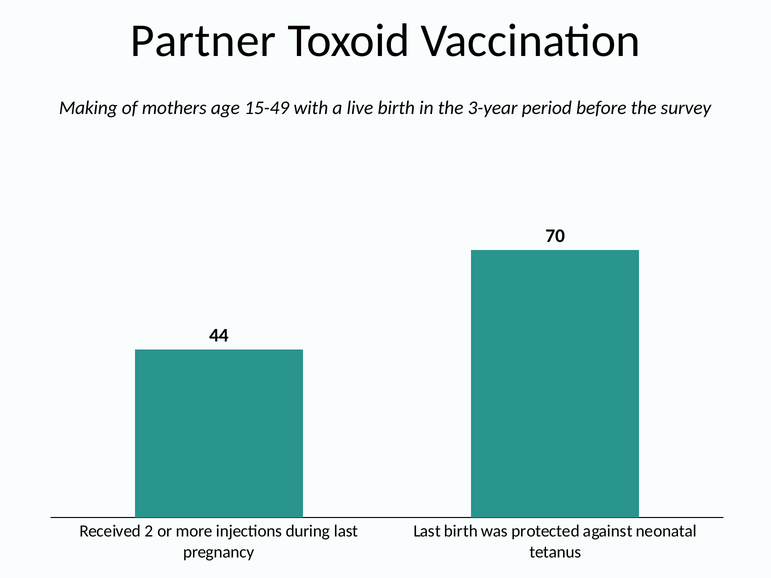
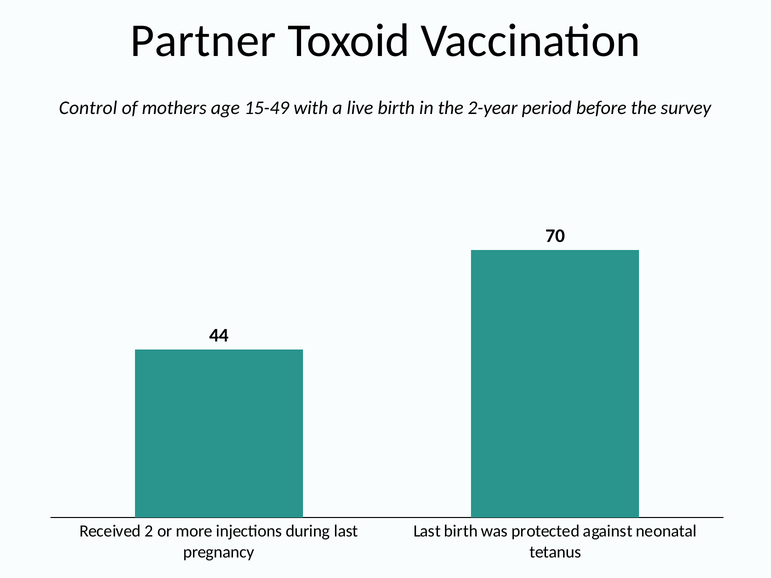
Making: Making -> Control (88, 108)
3-year: 3-year -> 2-year (493, 108)
